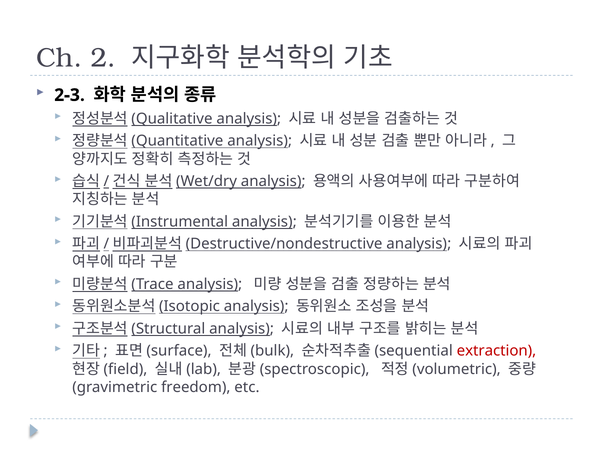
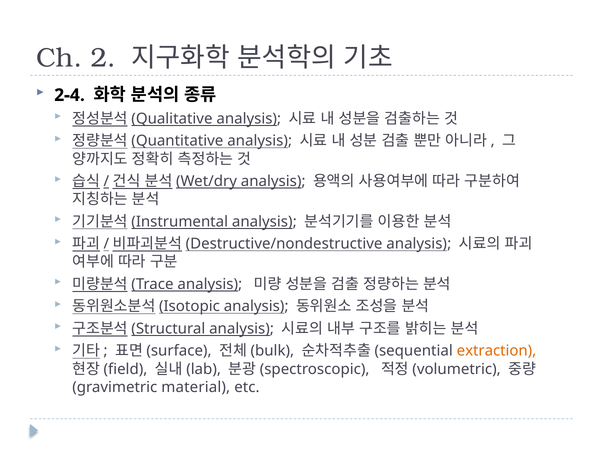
2-3: 2-3 -> 2-4 (70, 95)
extraction colour: red -> orange (496, 351)
freedom: freedom -> material (196, 387)
